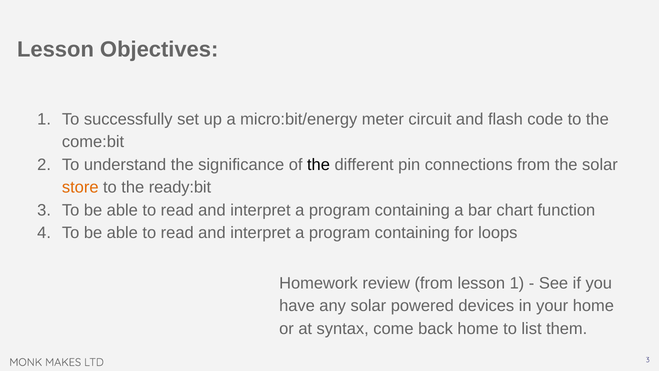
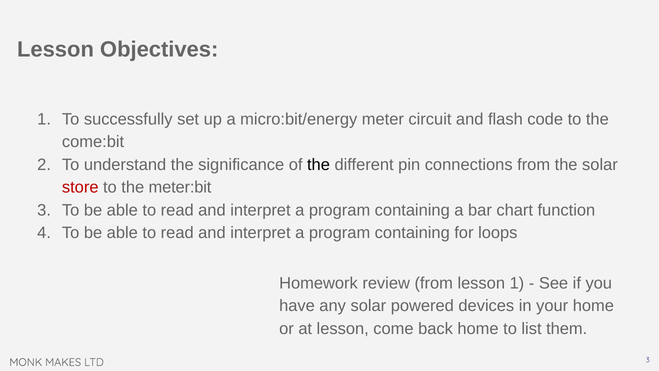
store colour: orange -> red (80, 187)
ready:bit: ready:bit -> meter:bit (180, 187)
at syntax: syntax -> lesson (343, 329)
